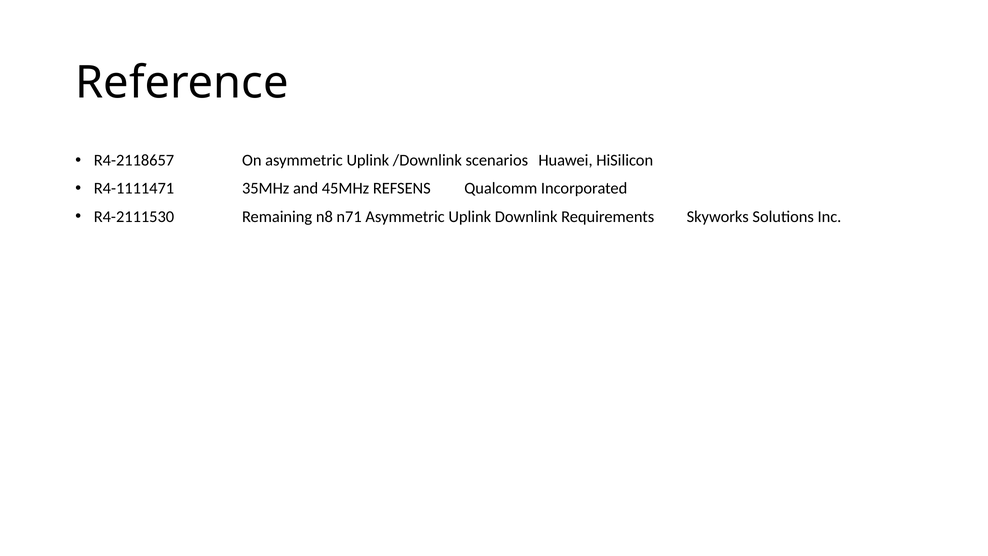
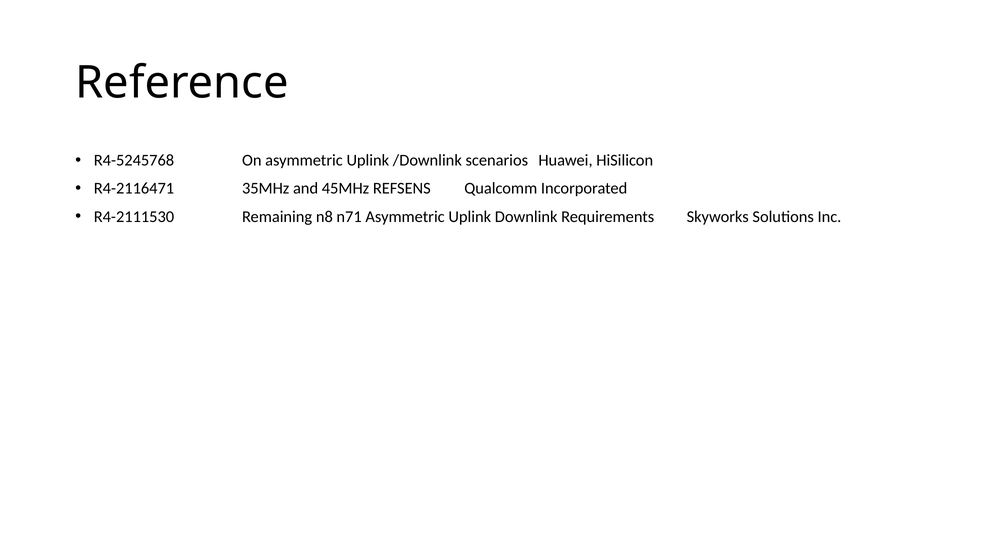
R4-2118657: R4-2118657 -> R4-5245768 (134, 160)
R4-1111471: R4-1111471 -> R4-2116471 (134, 188)
